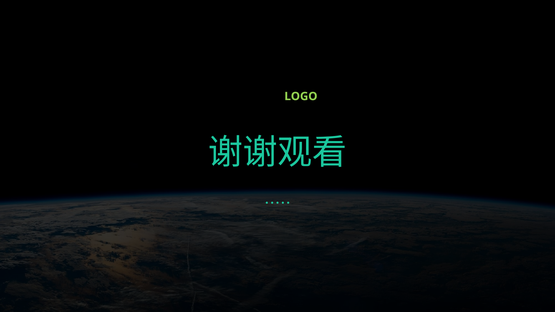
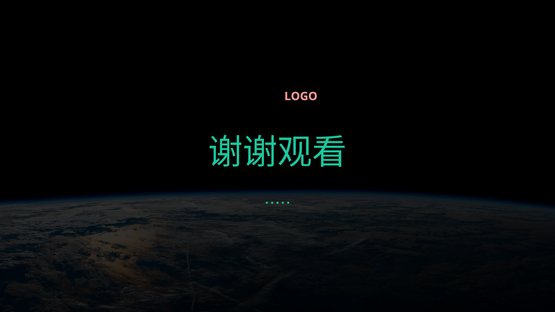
LOGO colour: light green -> pink (301, 96)
